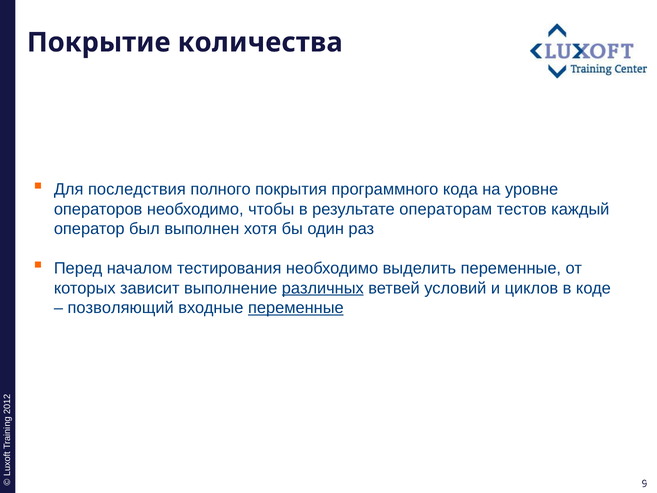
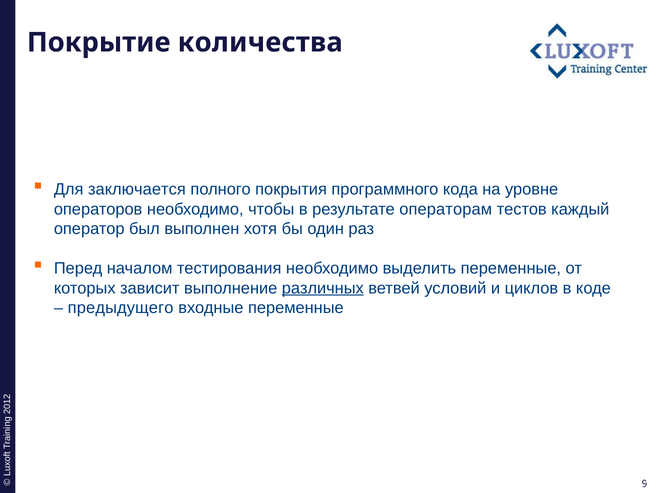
последствия: последствия -> заключается (137, 189)
позволяющий: позволяющий -> предыдущего (121, 308)
переменные underline: present -> none (296, 308)
